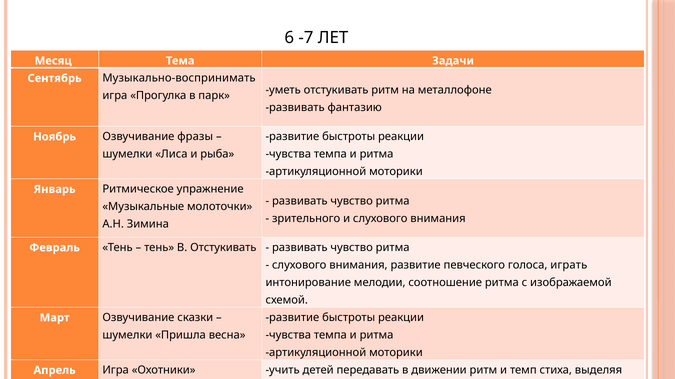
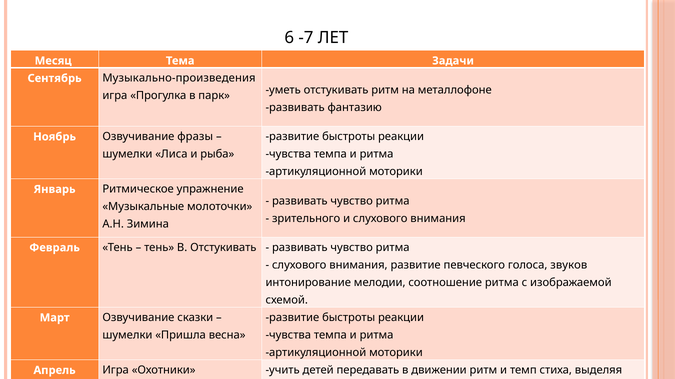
Музыкально-воспринимать: Музыкально-воспринимать -> Музыкально-произведения (179, 78)
играть: играть -> звуков (569, 266)
